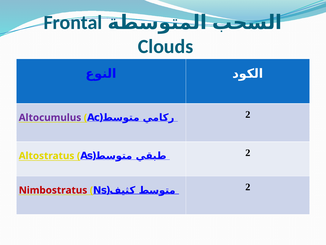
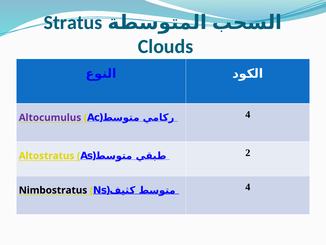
Frontal: Frontal -> Stratus (73, 23)
2: 2 -> 4 (248, 114)
Nimbostratus colour: red -> black (53, 190)
2: 2 -> 4 (248, 187)
